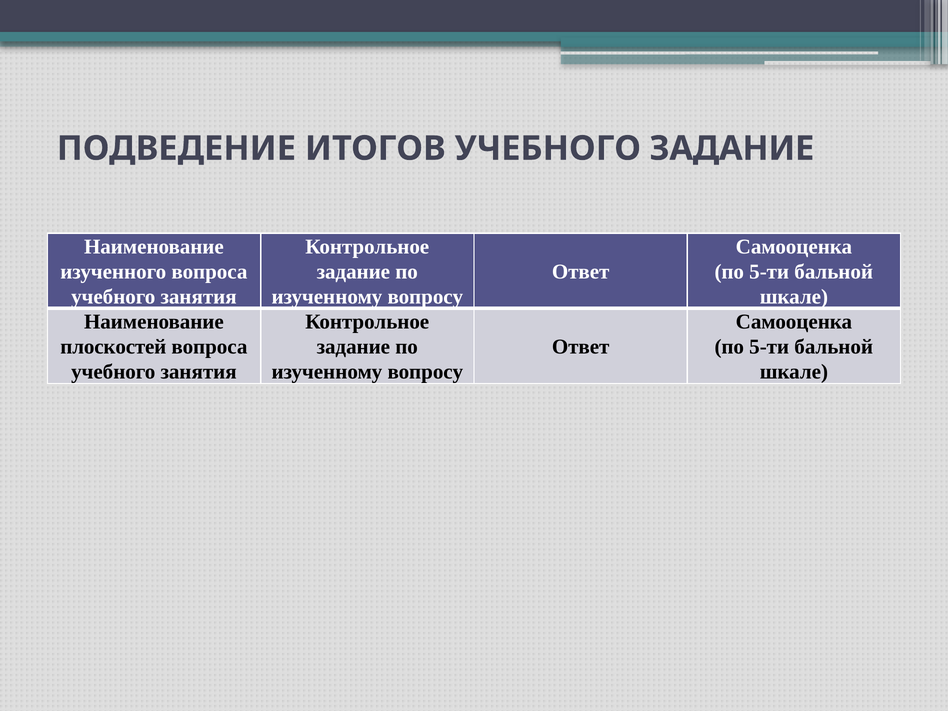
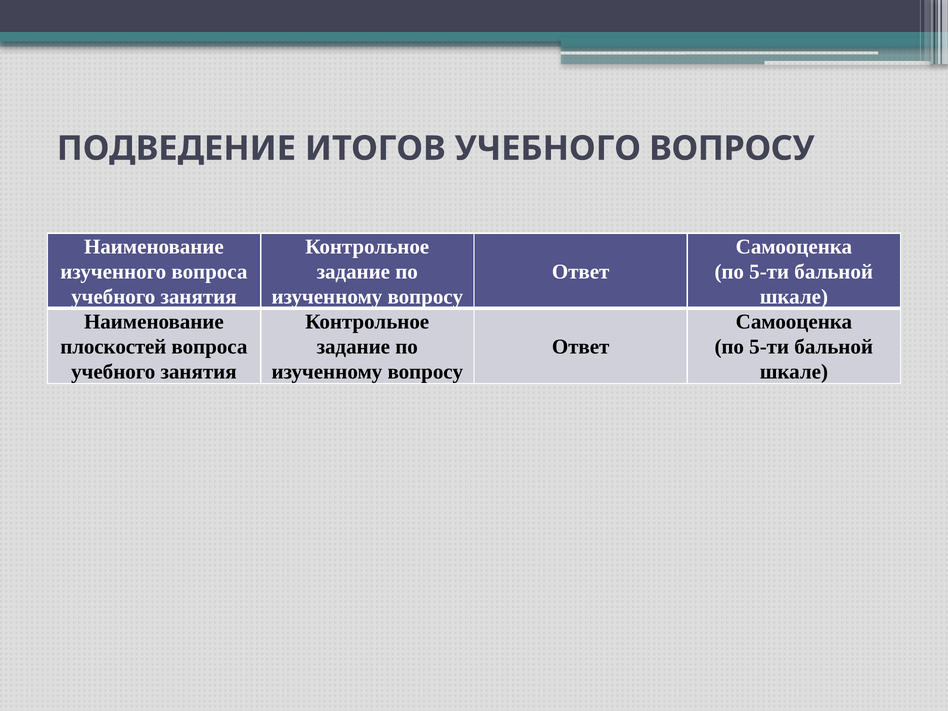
УЧЕБНОГО ЗАДАНИЕ: ЗАДАНИЕ -> ВОПРОСУ (732, 148)
